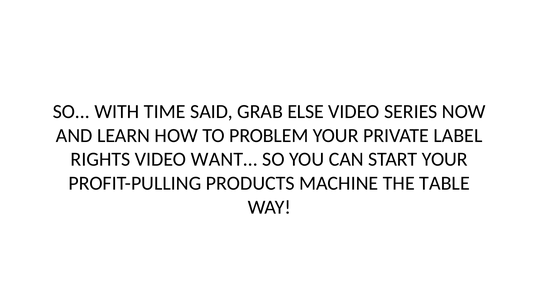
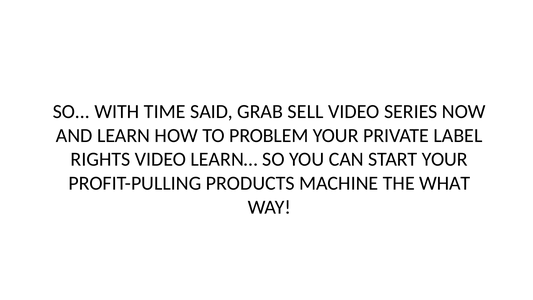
ELSE: ELSE -> SELL (306, 112)
WANT…: WANT… -> LEARN… (224, 160)
TABLE: TABLE -> WHAT (445, 183)
